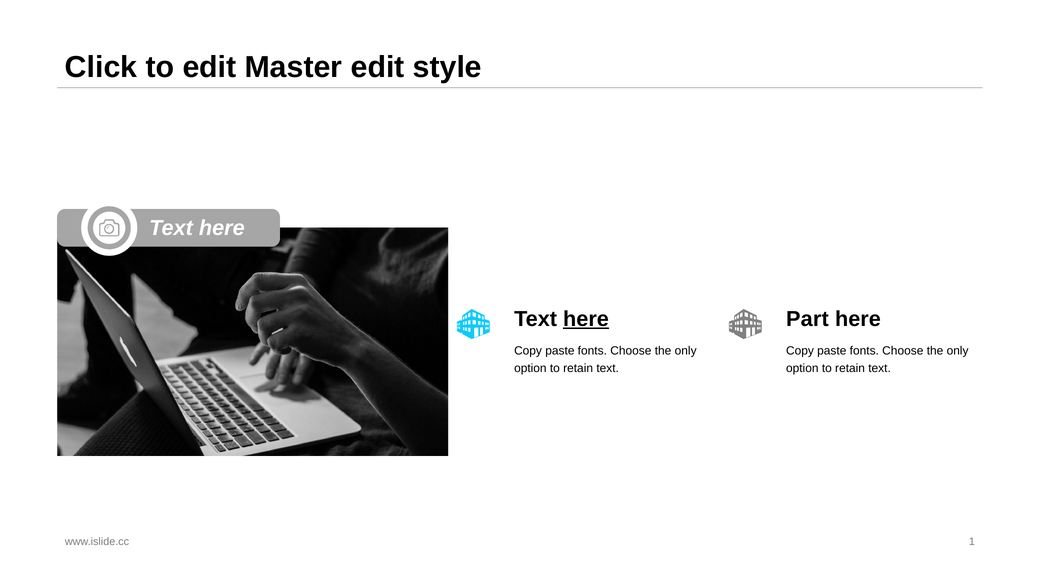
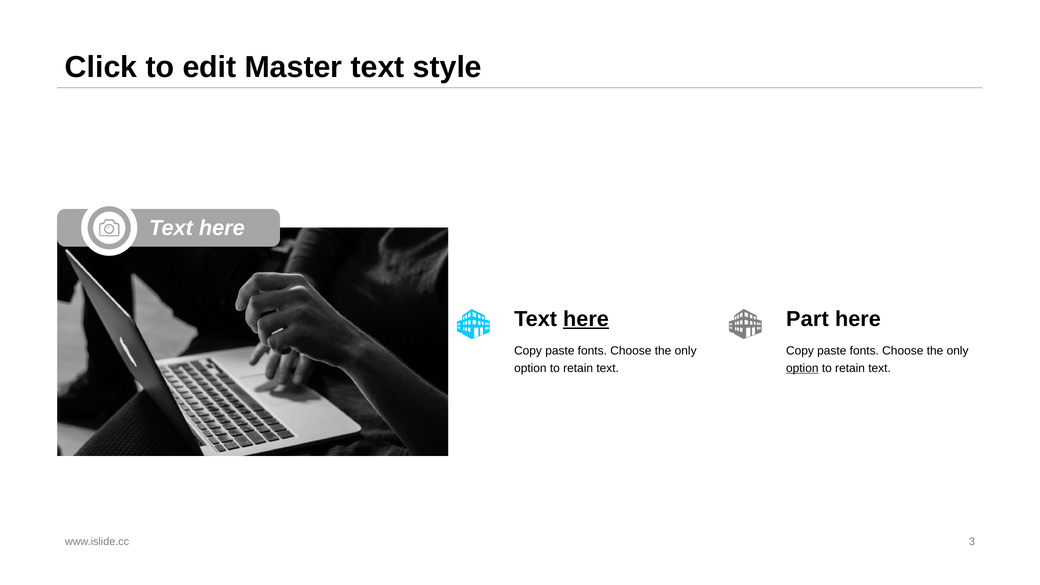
Master edit: edit -> text (378, 67)
option underline: none -> present (802, 368)
1: 1 -> 3 (972, 542)
